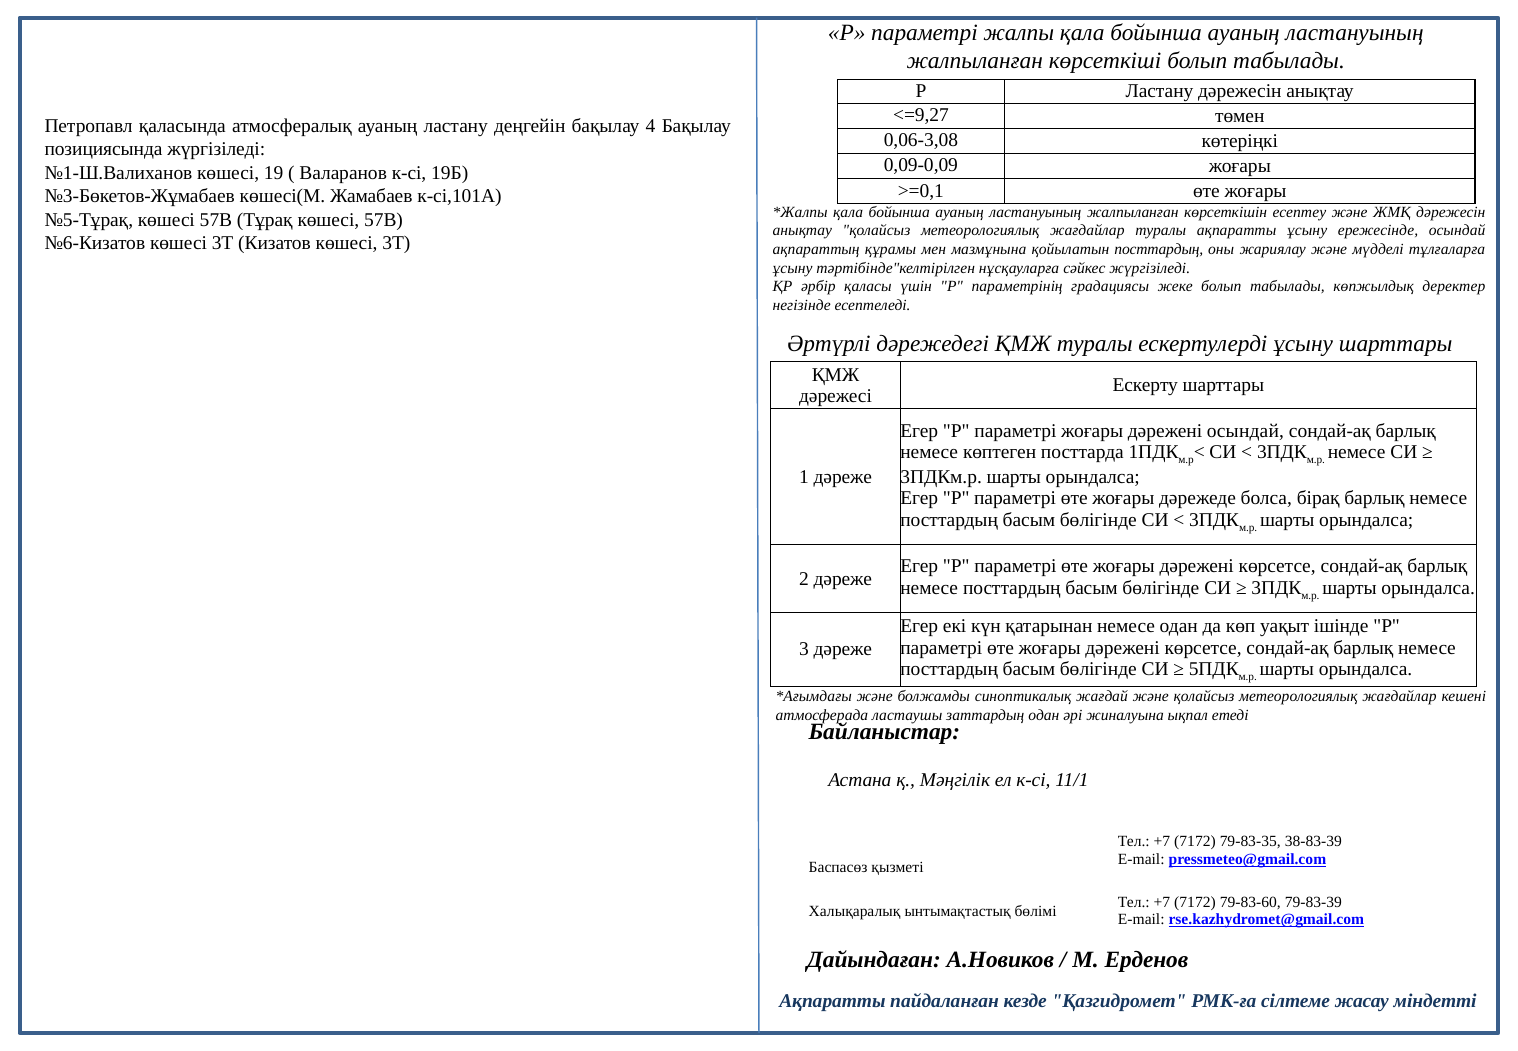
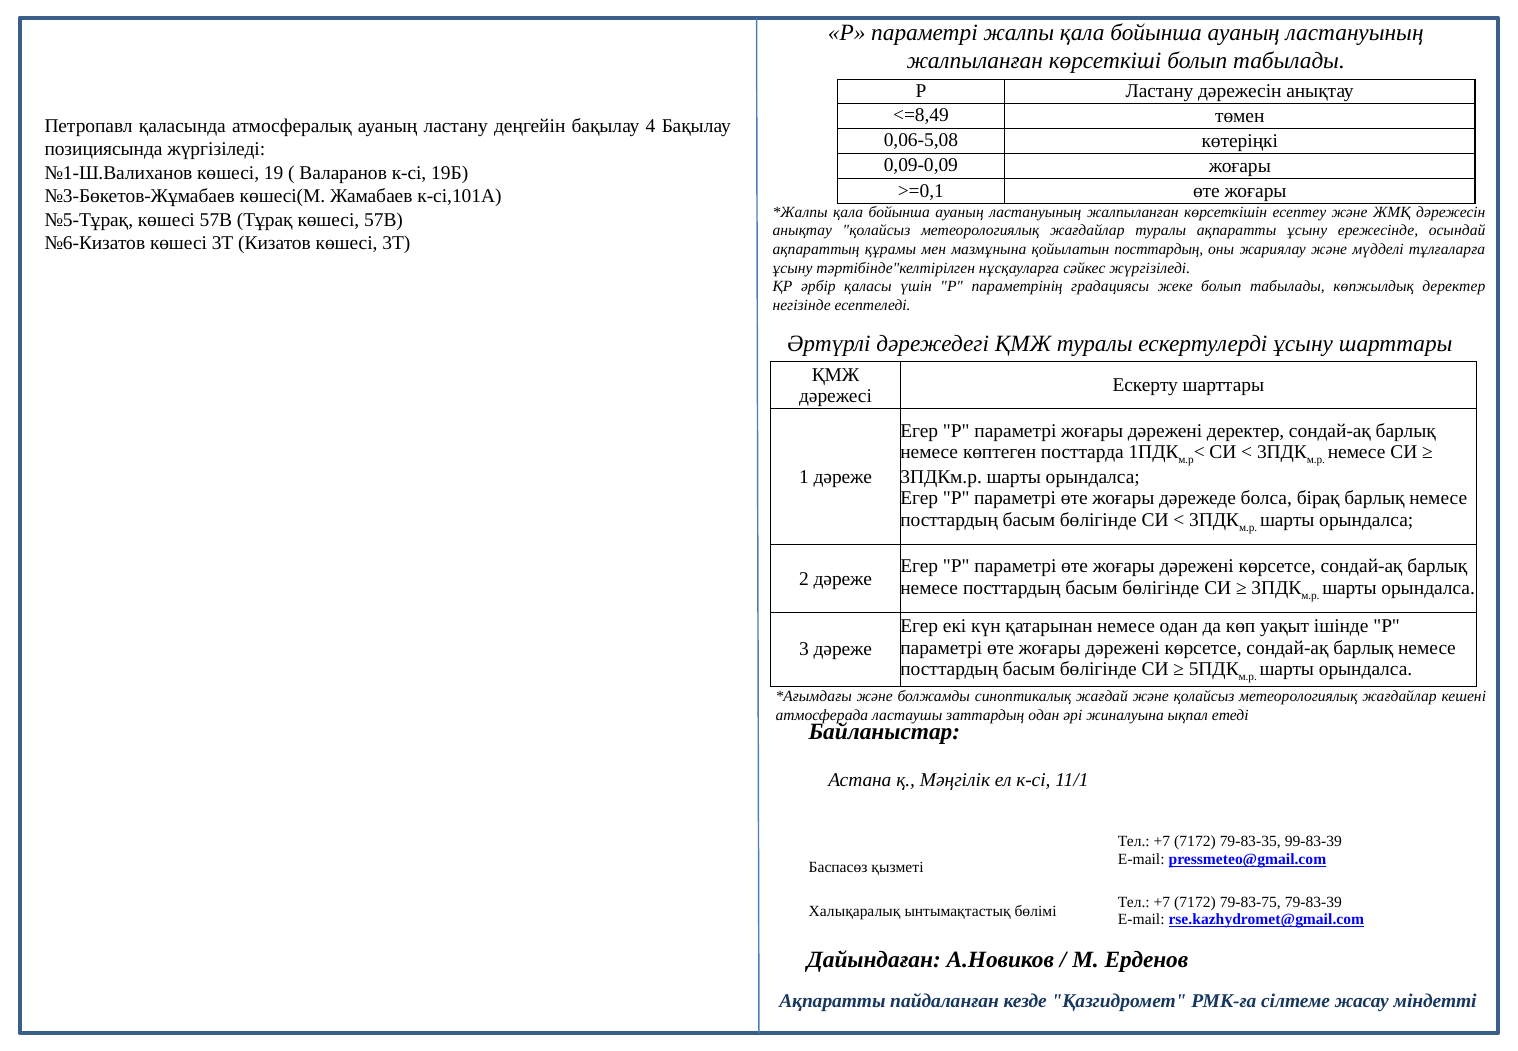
<=9,27: <=9,27 -> <=8,49 (921, 115)
0,06-3,08: 0,06-3,08 -> 0,06-5,08 (921, 140)
дәрежені осындай: осындай -> деректер (1246, 431)
38-83-39: 38-83-39 -> 99-83-39 (1313, 842)
79-83-60: 79-83-60 -> 79-83-75 (1250, 902)
